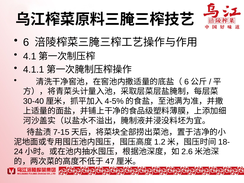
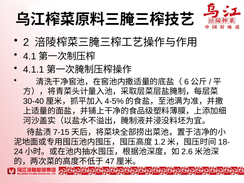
6: 6 -> 2 (26, 42)
